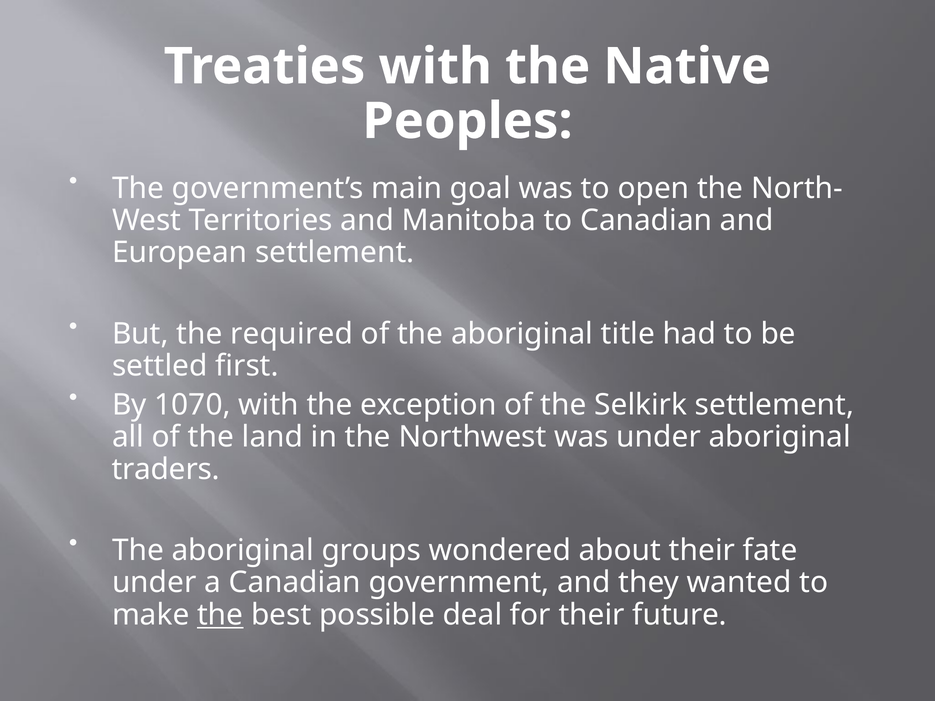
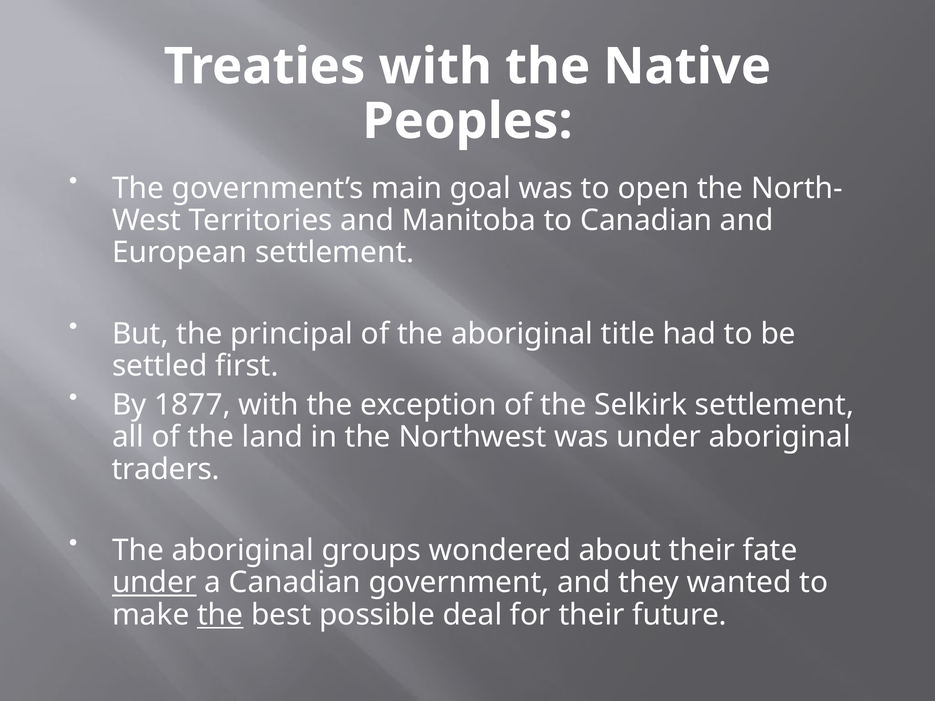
required: required -> principal (292, 334)
1070: 1070 -> 1877 (192, 405)
under underline: none -> present (154, 583)
